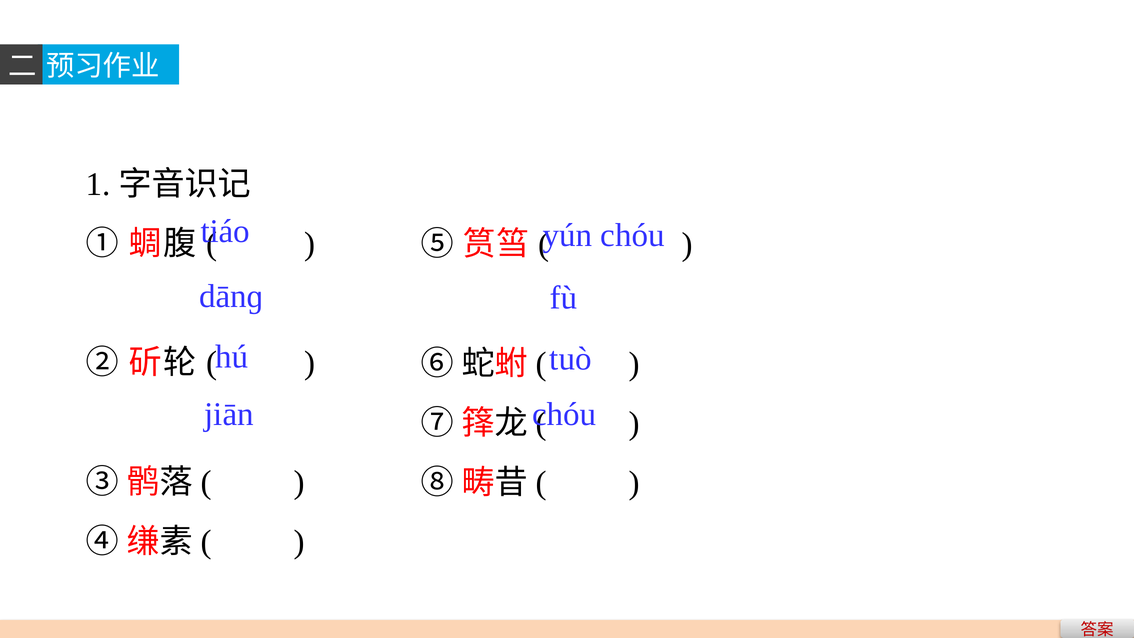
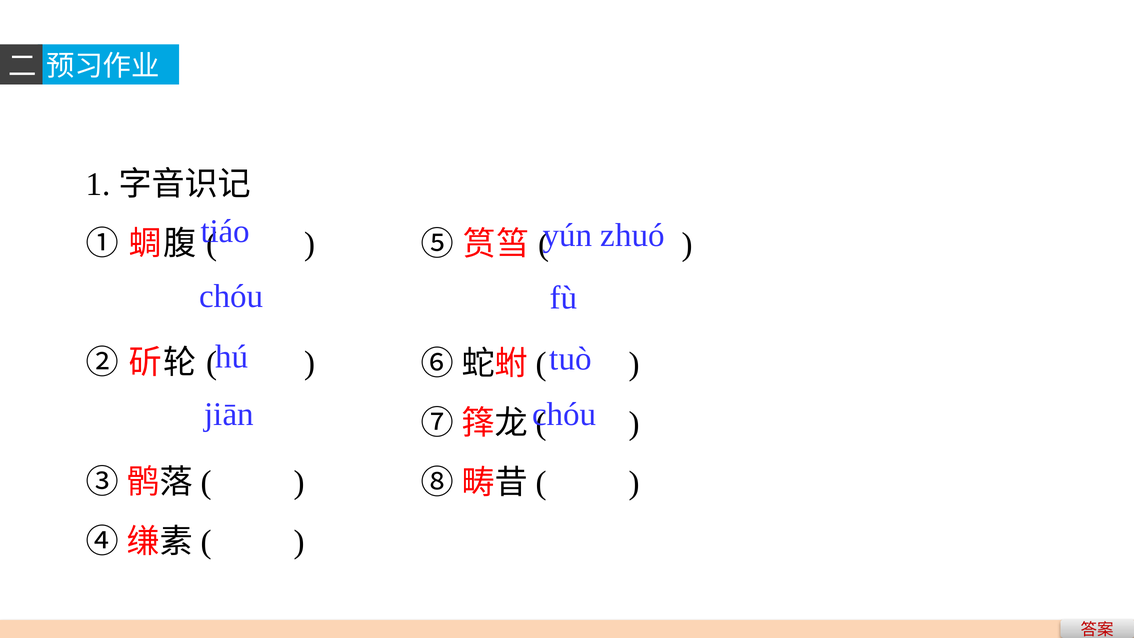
chóu: chóu -> zhuó (633, 235)
dānɡ: dānɡ -> chóu (231, 296)
